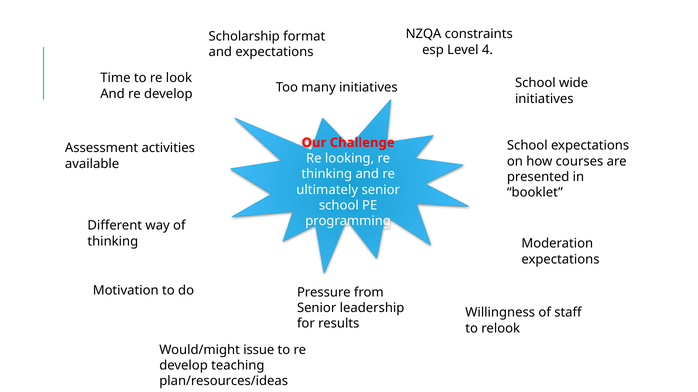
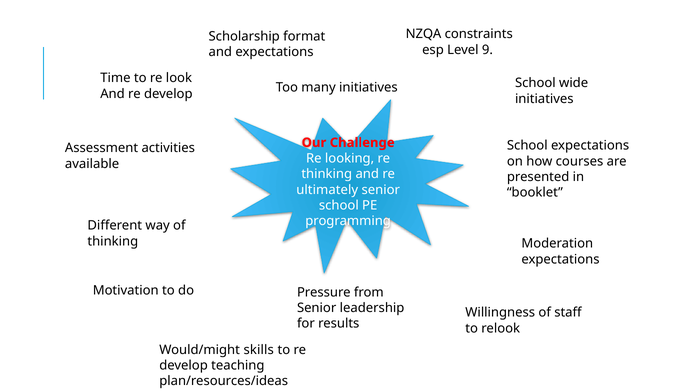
4: 4 -> 9 (487, 50)
issue: issue -> skills (259, 350)
